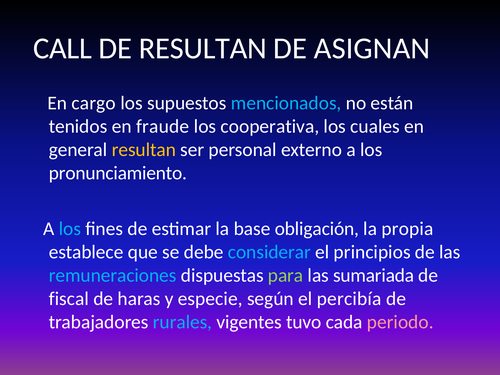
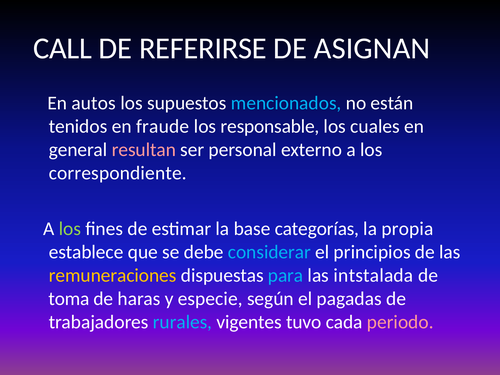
DE RESULTAN: RESULTAN -> REFERIRSE (203, 48)
cargo: cargo -> autos (94, 103)
cooperativa: cooperativa -> responsable (270, 126)
resultan colour: yellow -> pink (144, 150)
pronunciamiento: pronunciamiento -> correspondiente (118, 173)
los colour: light blue -> light green (70, 229)
obligación: obligación -> categorías (317, 229)
remuneraciones colour: light blue -> yellow (113, 275)
para colour: light green -> light blue (286, 275)
sumariada: sumariada -> intstalada (373, 275)
fiscal: fiscal -> toma (69, 299)
percibía: percibía -> pagadas (349, 299)
